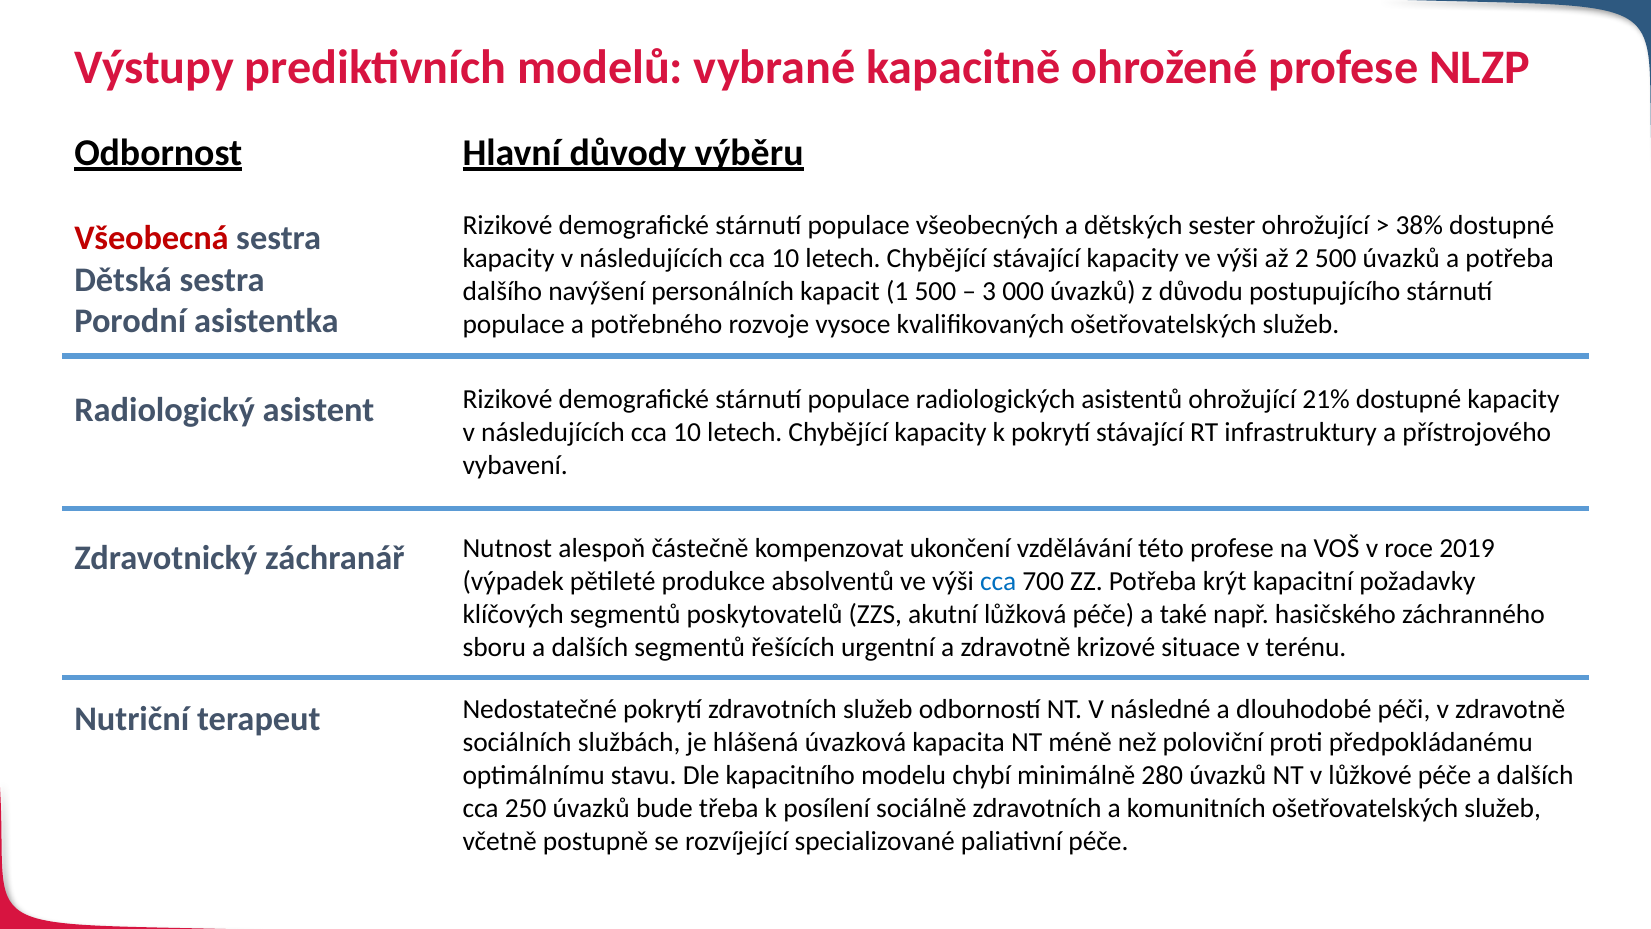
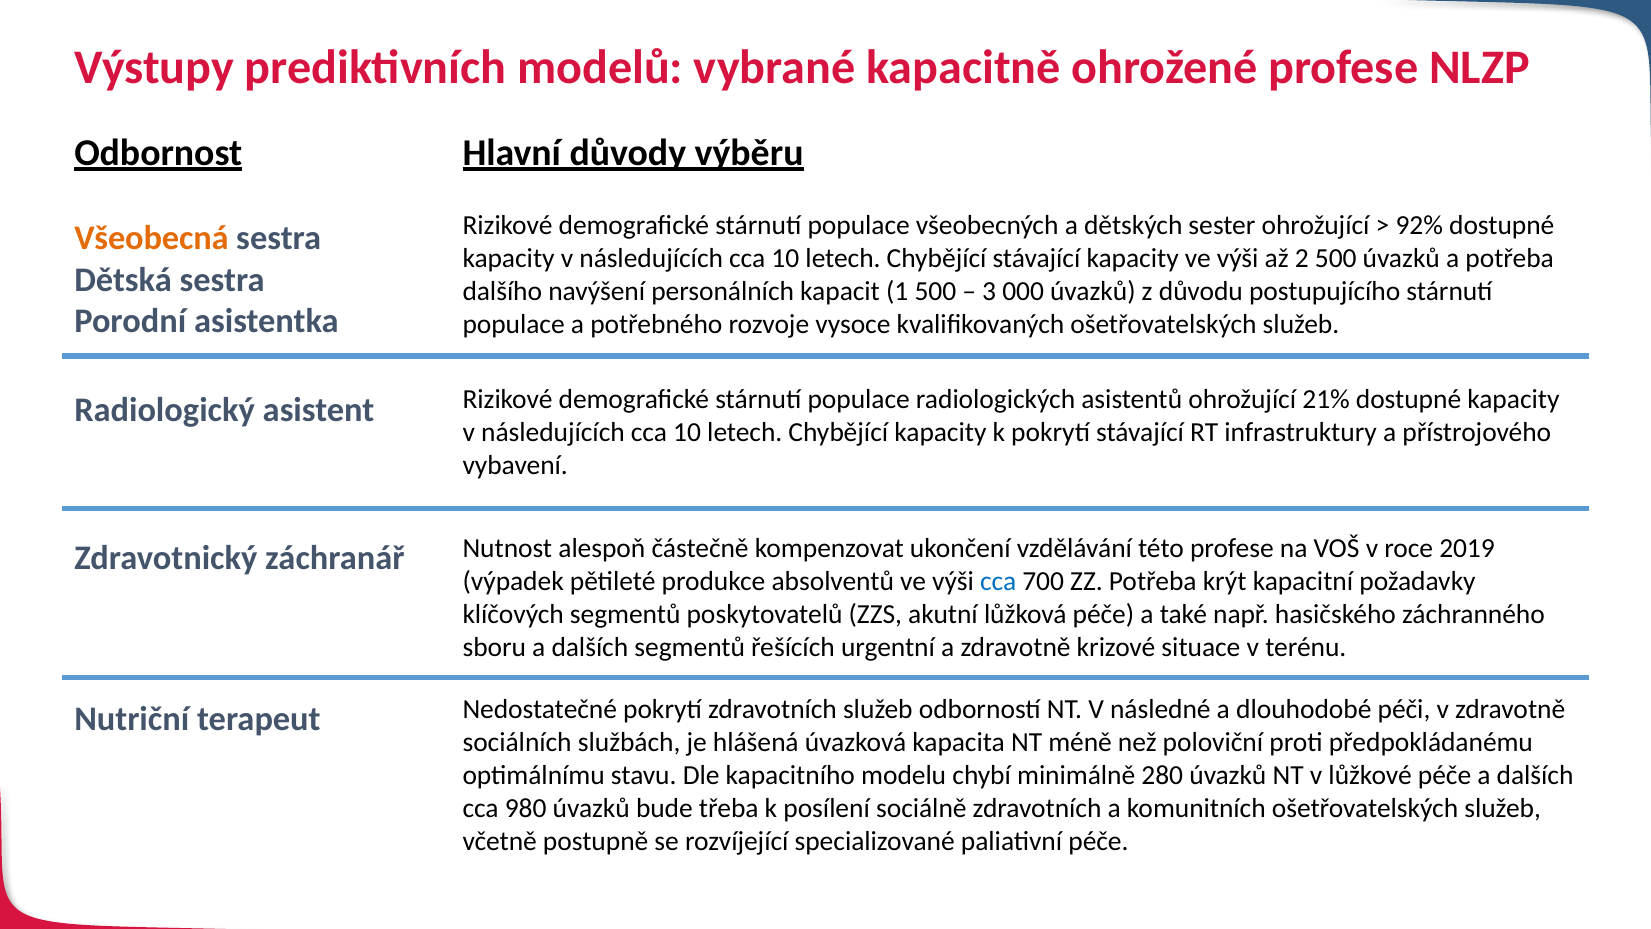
38%: 38% -> 92% (1419, 226)
Všeobecná colour: red -> orange (151, 238)
250: 250 -> 980 (526, 808)
